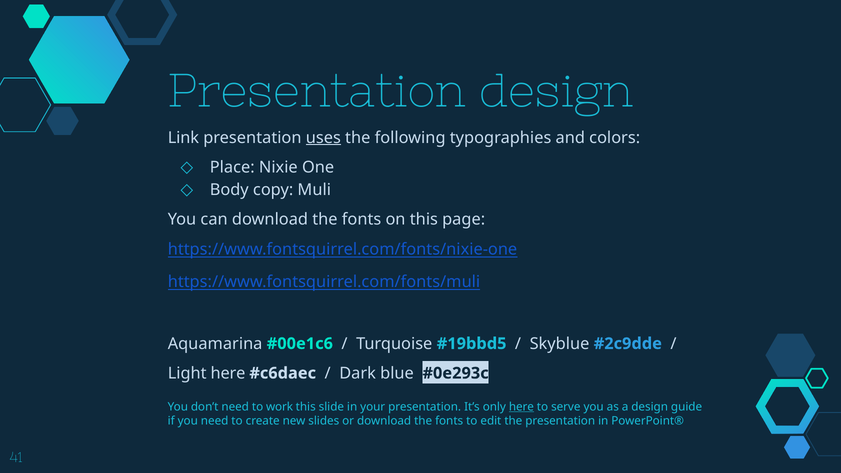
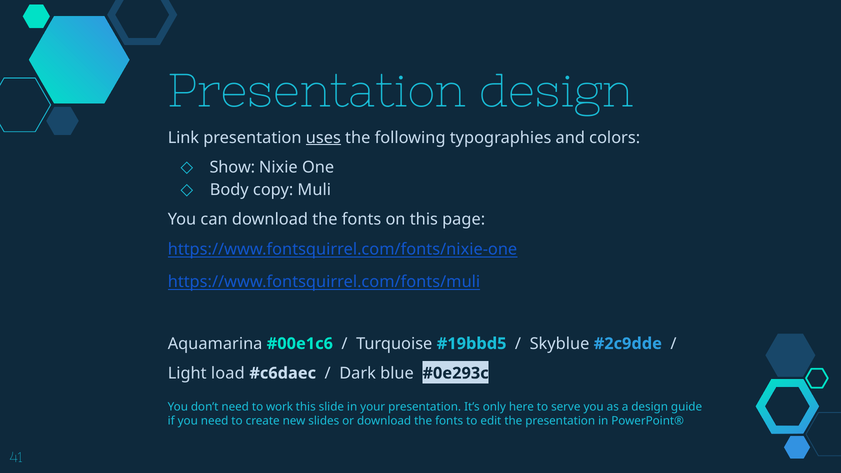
Place: Place -> Show (232, 167)
Light here: here -> load (228, 373)
here underline: present -> none (521, 407)
